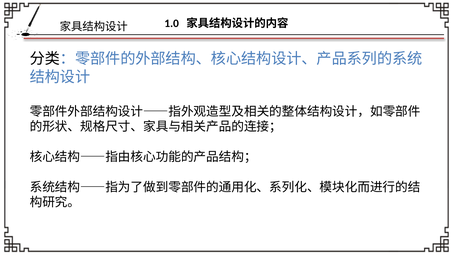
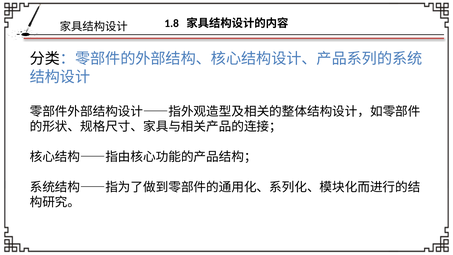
1.0: 1.0 -> 1.8 (172, 23)
